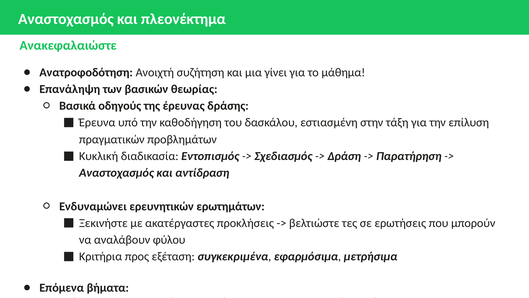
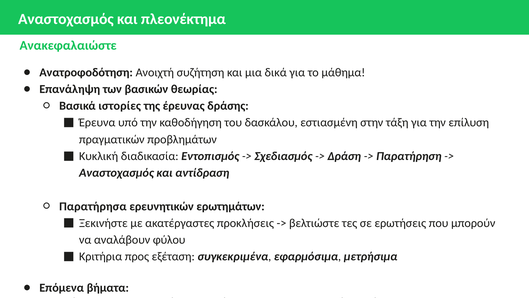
γίνει: γίνει -> δικά (276, 72)
Βασικά οδηγούς: οδηγούς -> ιστορίες (120, 106)
Ενδυναμώνει: Ενδυναμώνει -> Παρατήρησα (93, 206)
